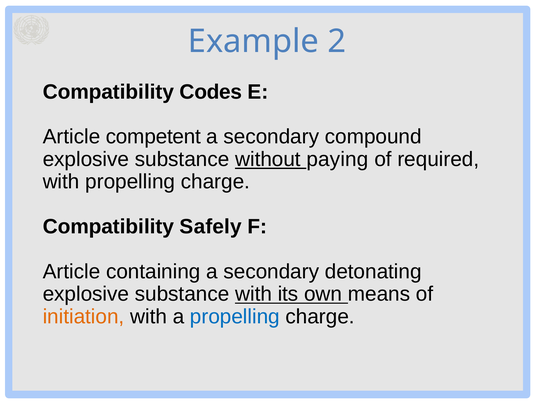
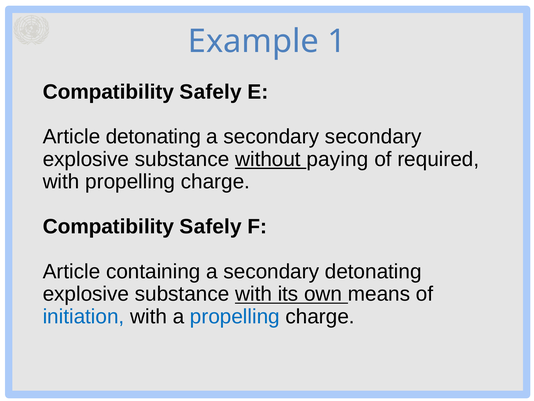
2: 2 -> 1 (337, 41)
Codes: Codes -> Safely (211, 92)
Article competent: competent -> detonating (153, 137)
secondary compound: compound -> secondary (373, 137)
initiation colour: orange -> blue (84, 316)
